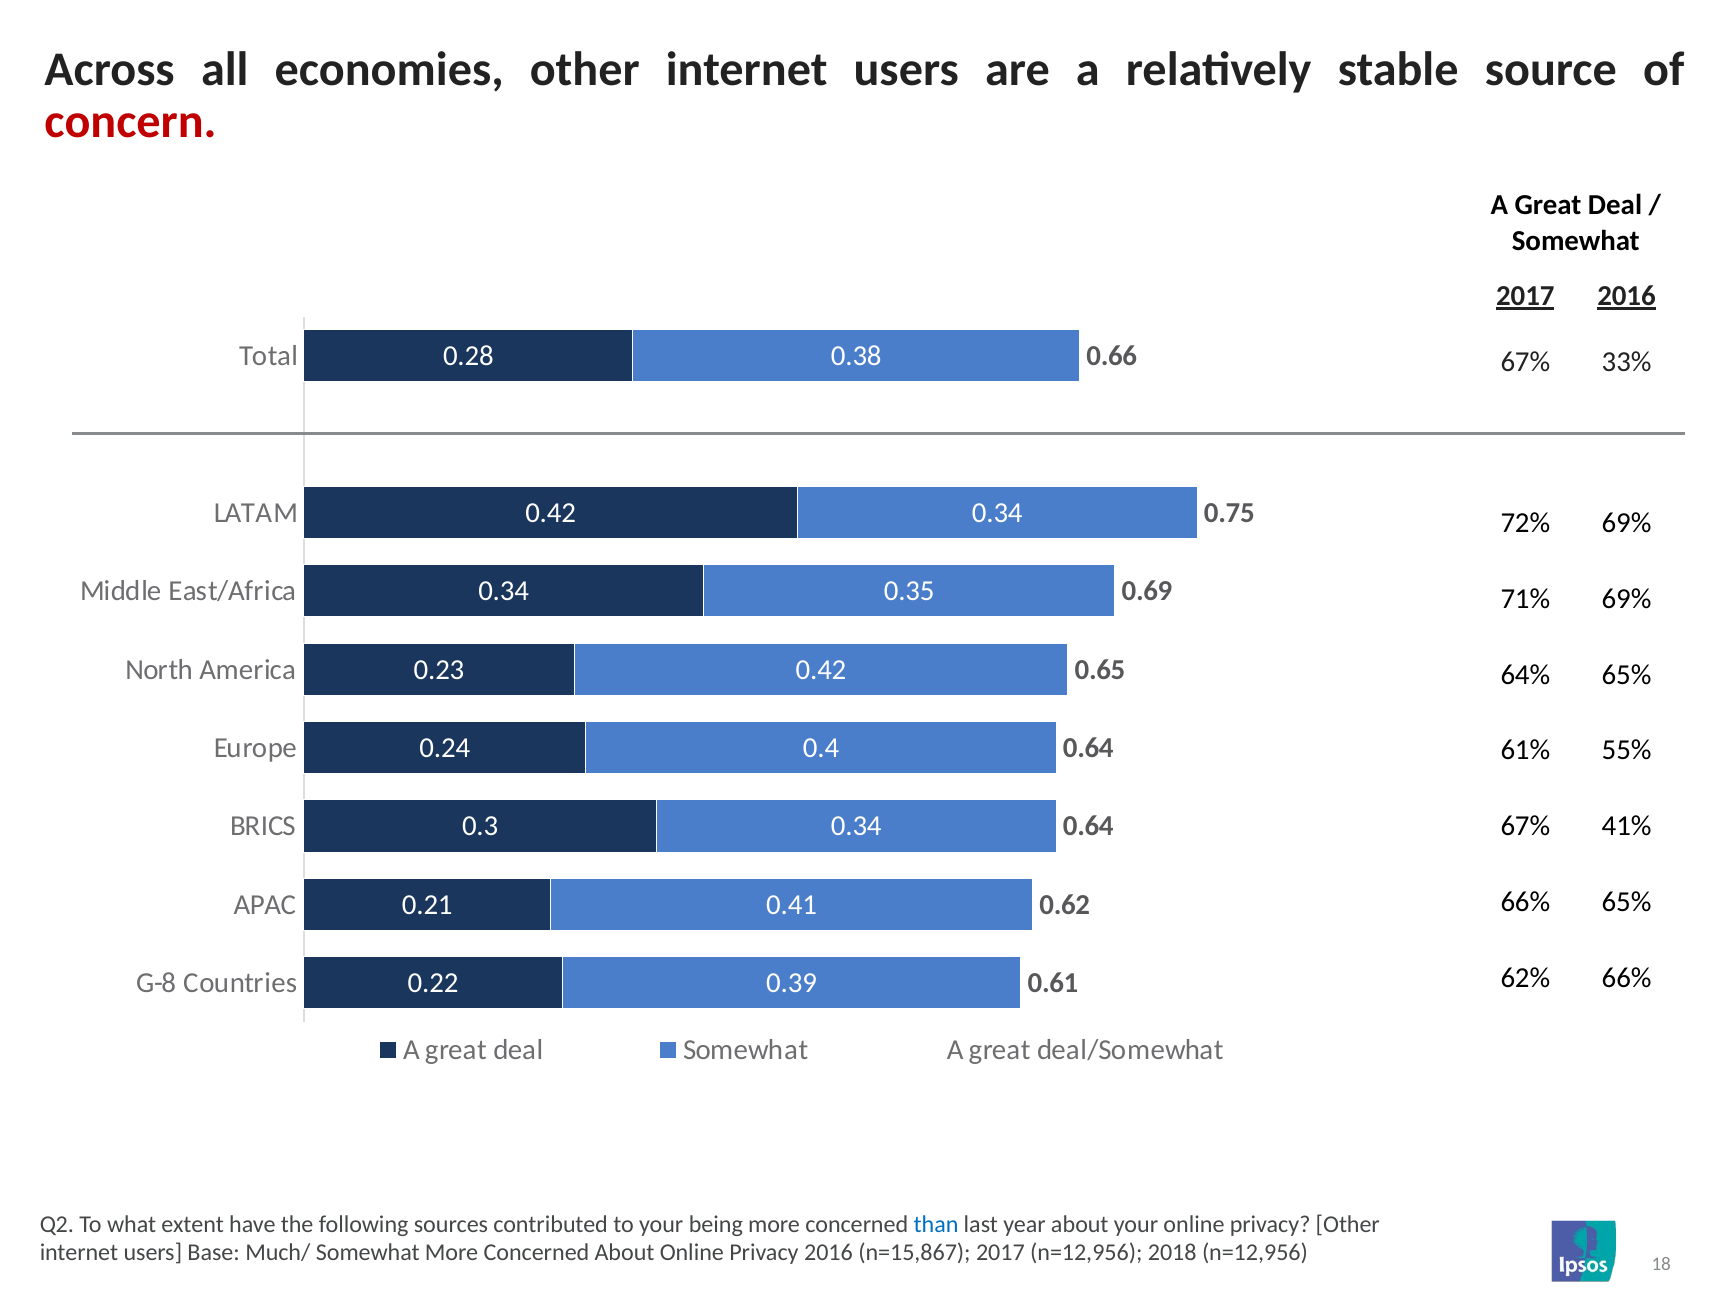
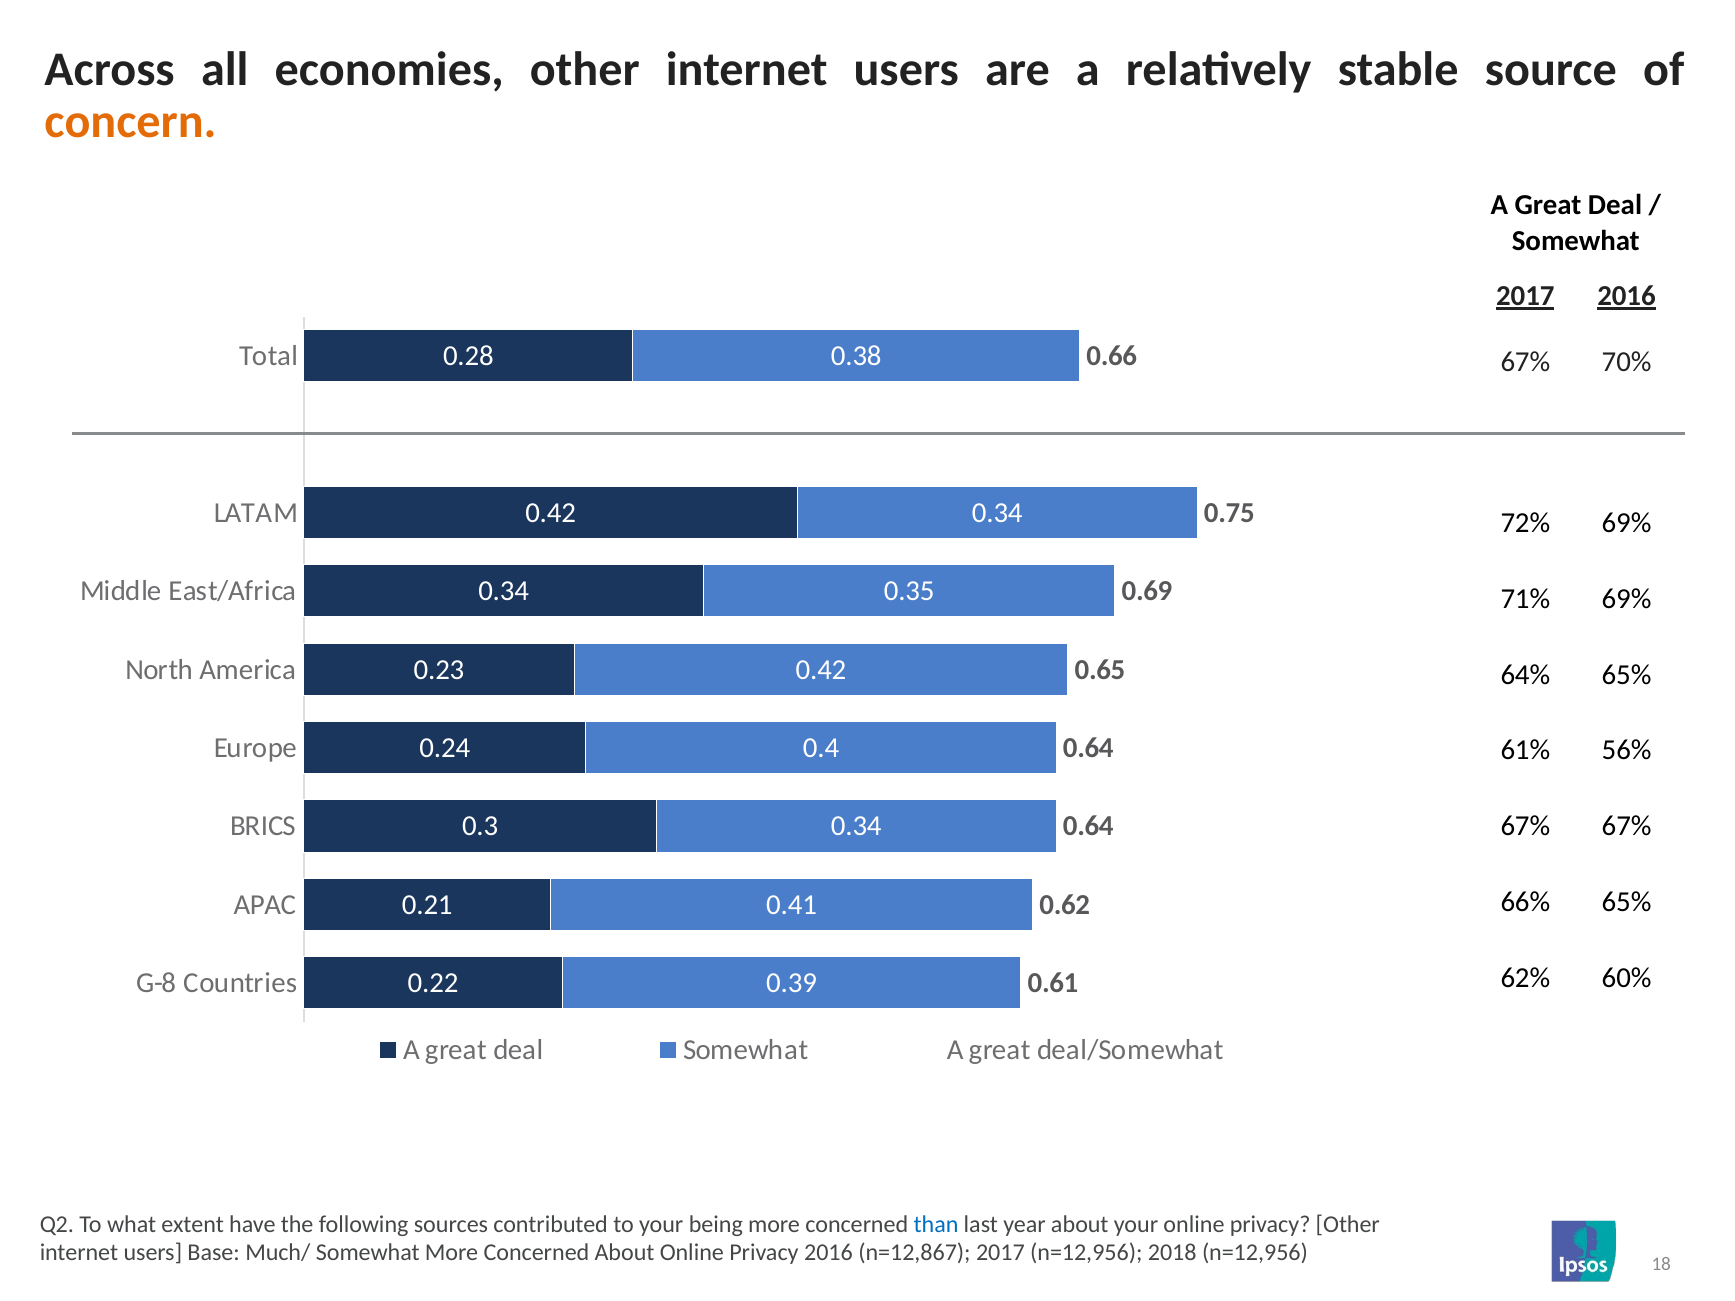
concern colour: red -> orange (130, 121)
33%: 33% -> 70% (1627, 362)
55%: 55% -> 56% (1627, 751)
67% 41%: 41% -> 67% (1627, 826)
62% 66%: 66% -> 60% (1627, 978)
n=15,867: n=15,867 -> n=12,867 (914, 1253)
